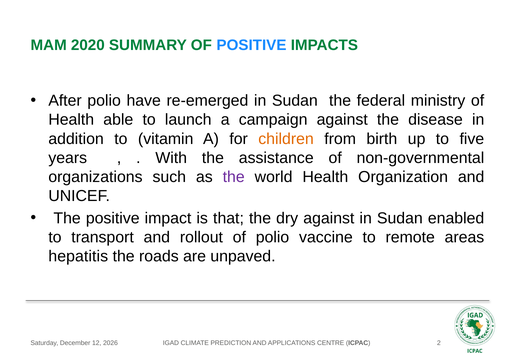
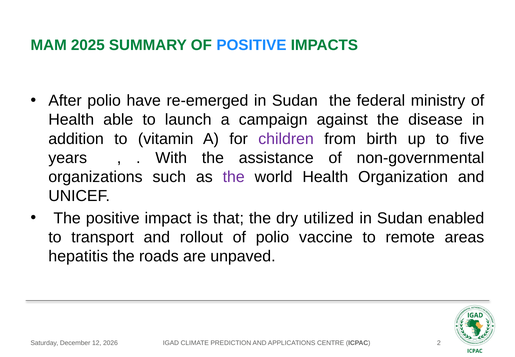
2020: 2020 -> 2025 (88, 45)
children colour: orange -> purple (286, 139)
dry against: against -> utilized (329, 218)
